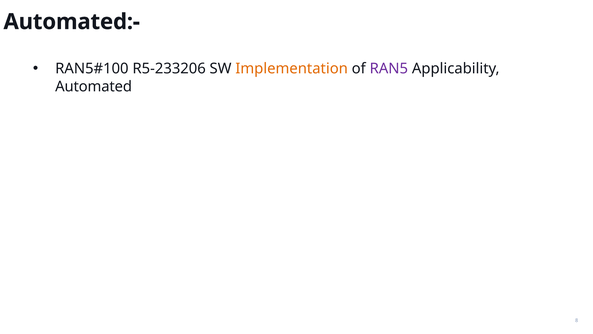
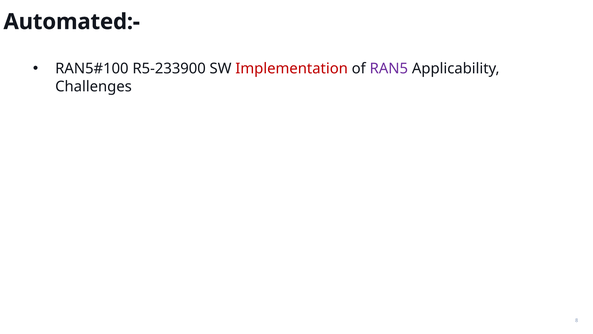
R5-233206: R5-233206 -> R5-233900 (169, 69)
Implementation colour: orange -> red (292, 69)
Automated: Automated -> Challenges (94, 86)
